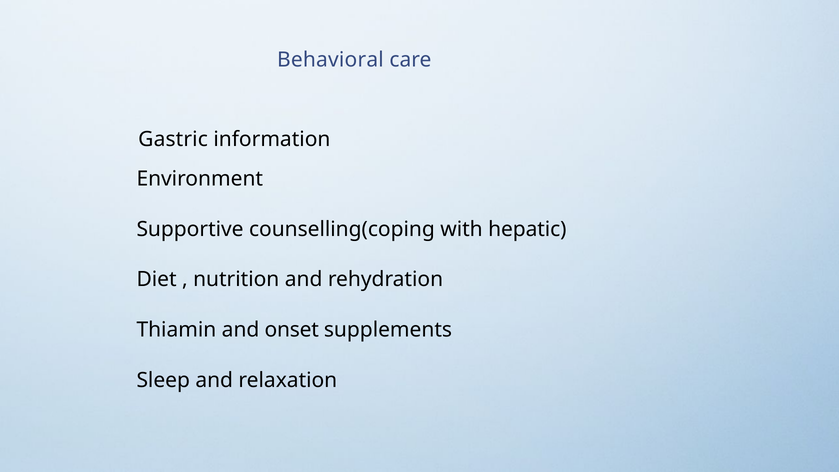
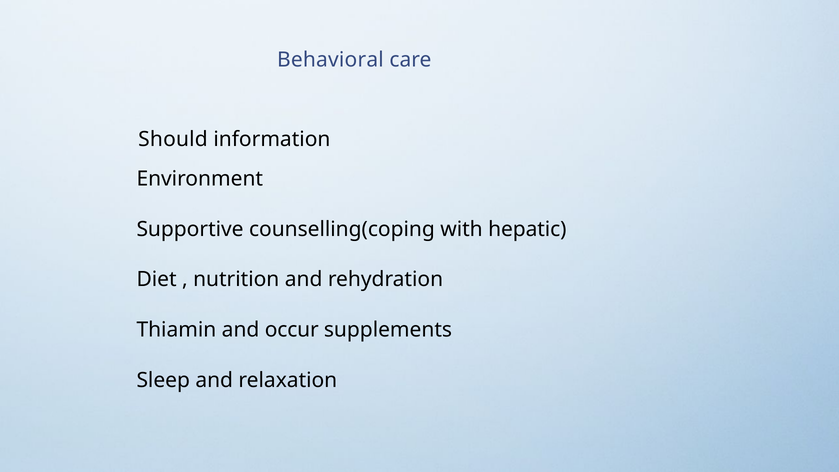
Gastric: Gastric -> Should (173, 139)
onset: onset -> occur (292, 330)
